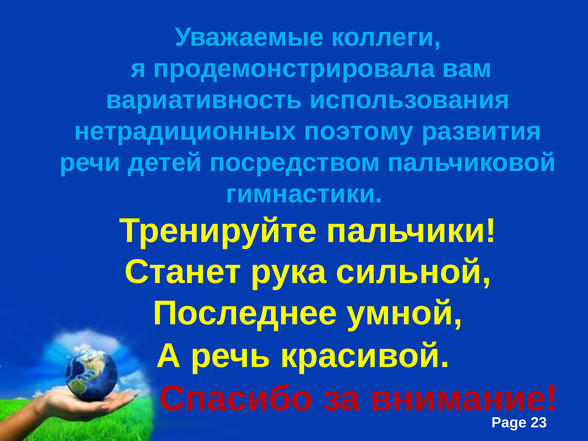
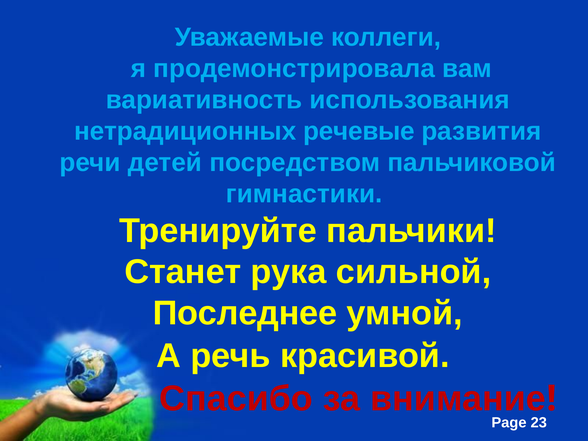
поэтому: поэтому -> речевые (359, 131)
